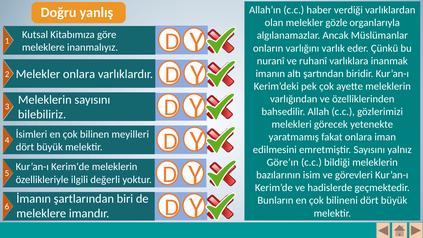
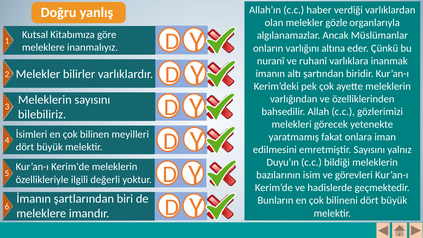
varlık: varlık -> altına (333, 48)
Melekler onlara: onlara -> bilirler (79, 74)
Göre’ın: Göre’ın -> Duyu’ın (283, 162)
